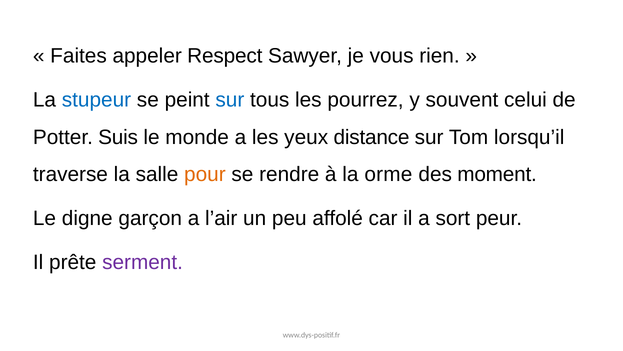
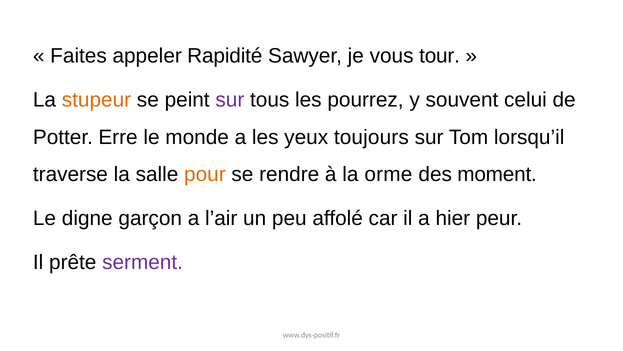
Respect: Respect -> Rapidité (225, 56)
rien: rien -> tour (440, 56)
stupeur colour: blue -> orange (96, 100)
sur colour: blue -> purple (230, 100)
Suis: Suis -> Erre (118, 137)
distance: distance -> toujours (371, 137)
sort: sort -> hier (453, 218)
